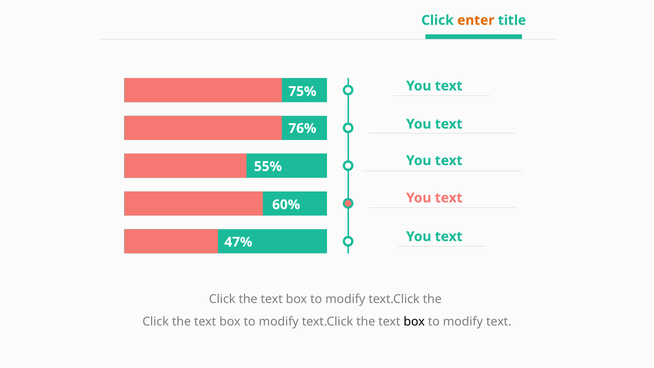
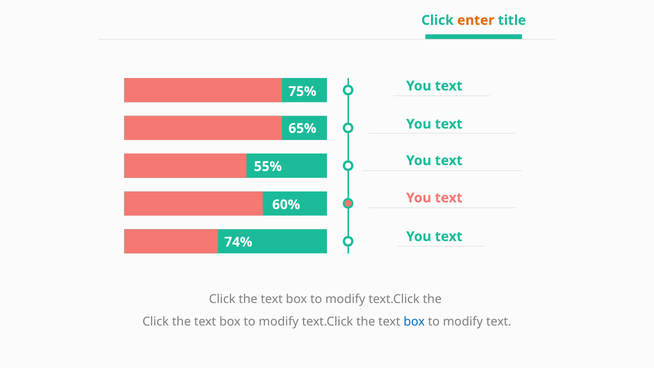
76%: 76% -> 65% (302, 128)
47%: 47% -> 74% (238, 242)
box colour: black -> blue (414, 321)
